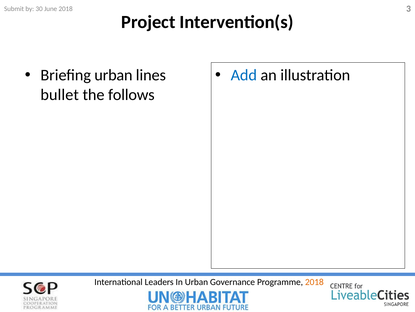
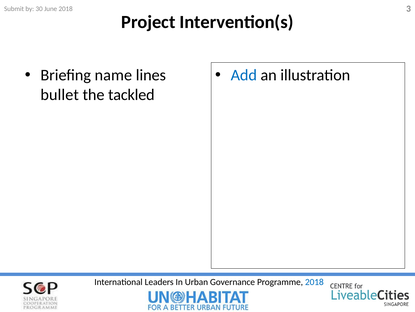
Briefing urban: urban -> name (113, 75)
follows: follows -> tackled (131, 95)
2018 colour: orange -> blue (314, 281)
